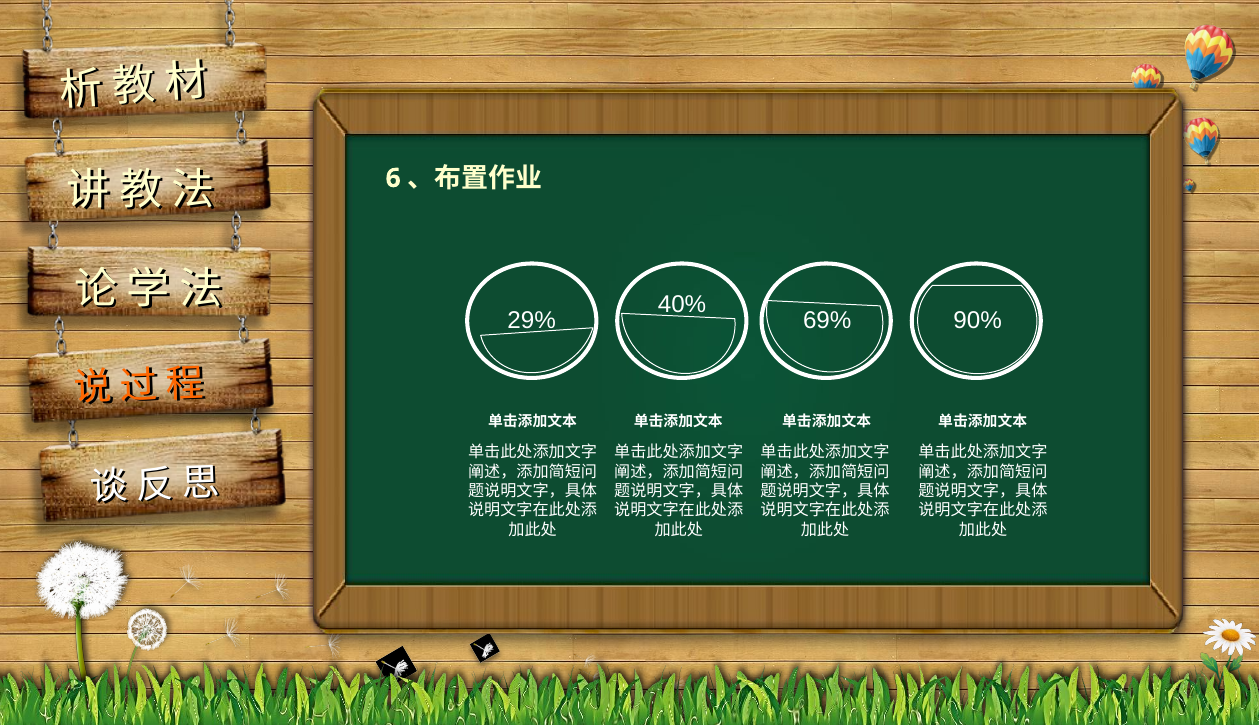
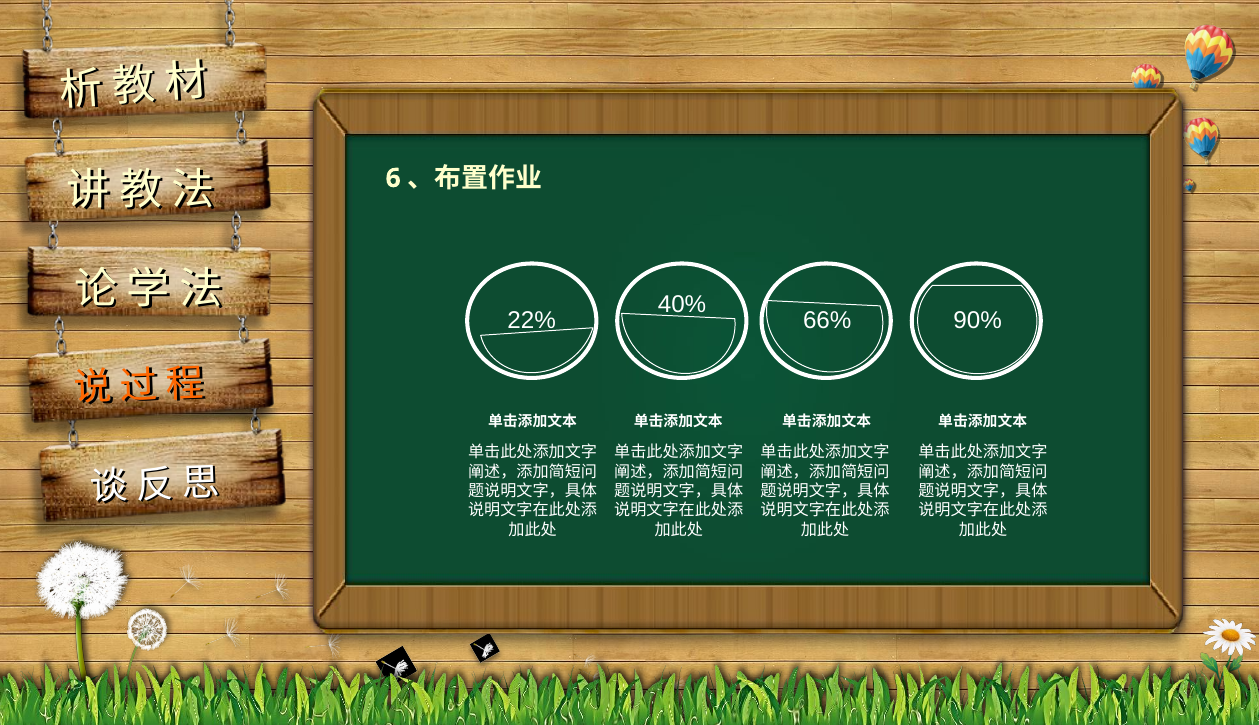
29%: 29% -> 22% (532, 320)
69%: 69% -> 66% (827, 320)
